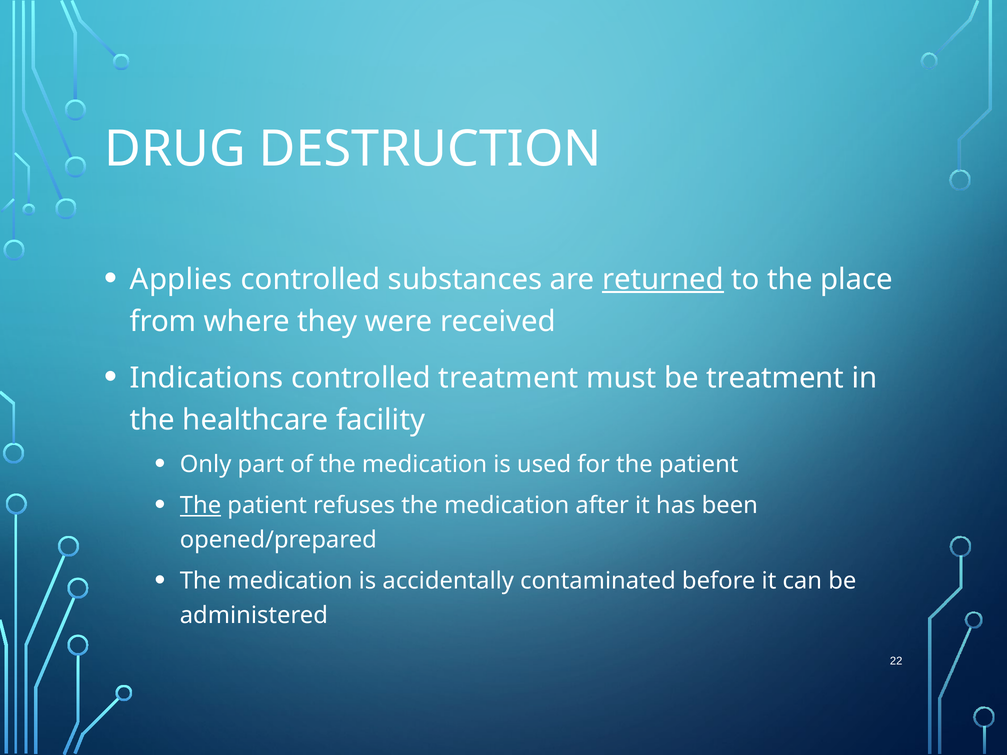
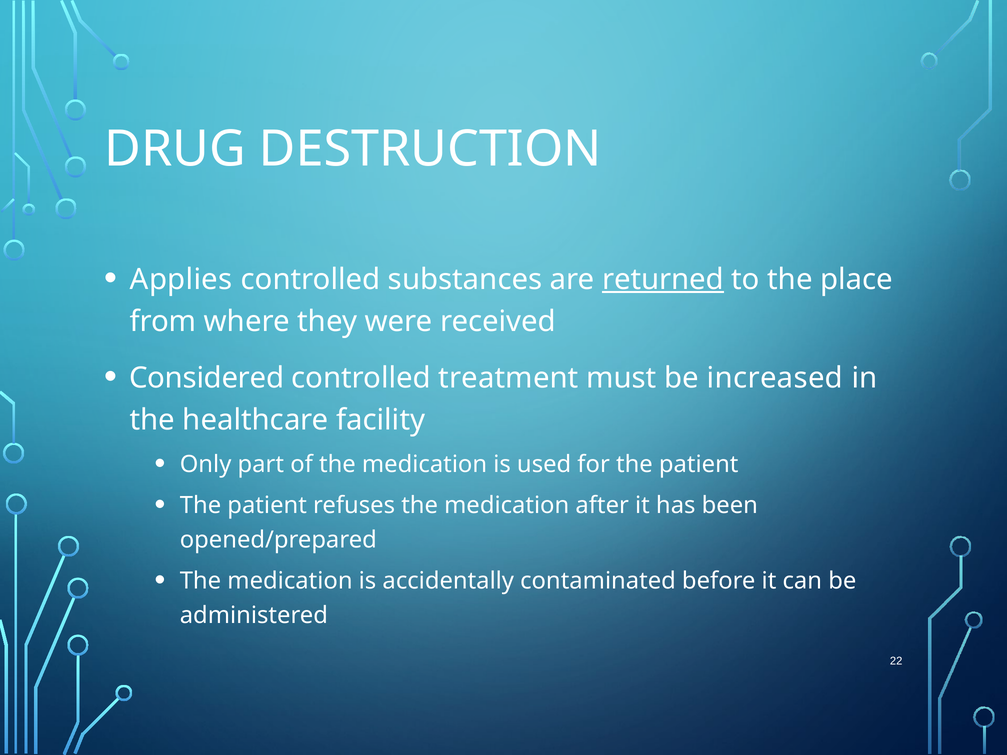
Indications: Indications -> Considered (207, 378)
be treatment: treatment -> increased (775, 378)
The underline: present -> none (201, 506)
